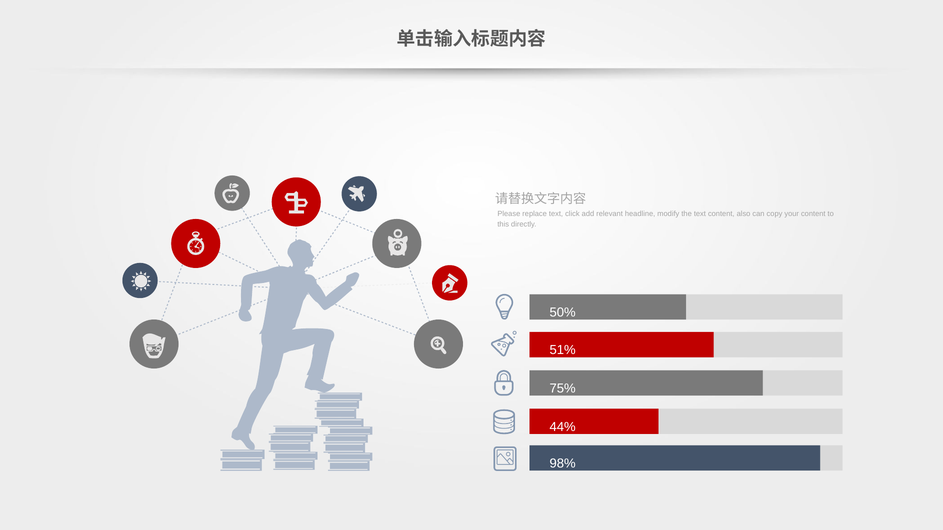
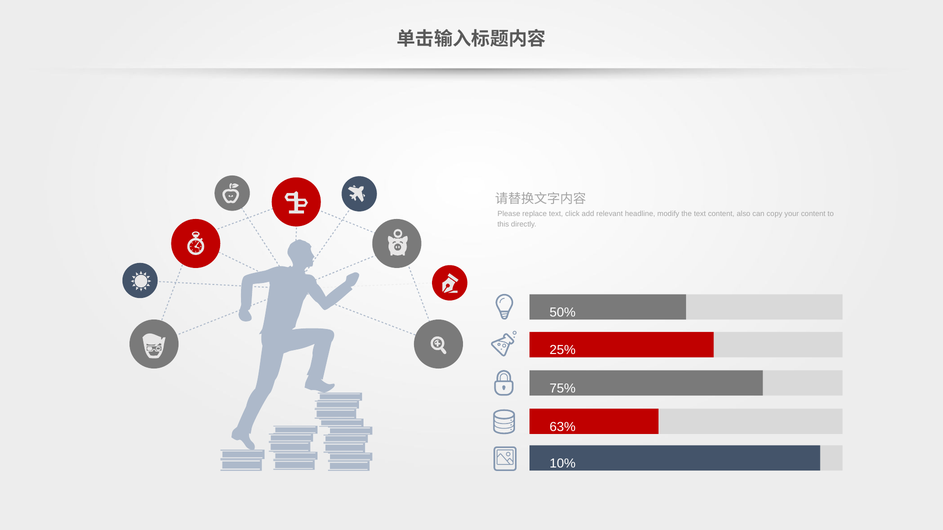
51%: 51% -> 25% (563, 350)
44%: 44% -> 63% (563, 427)
98%: 98% -> 10% (563, 464)
